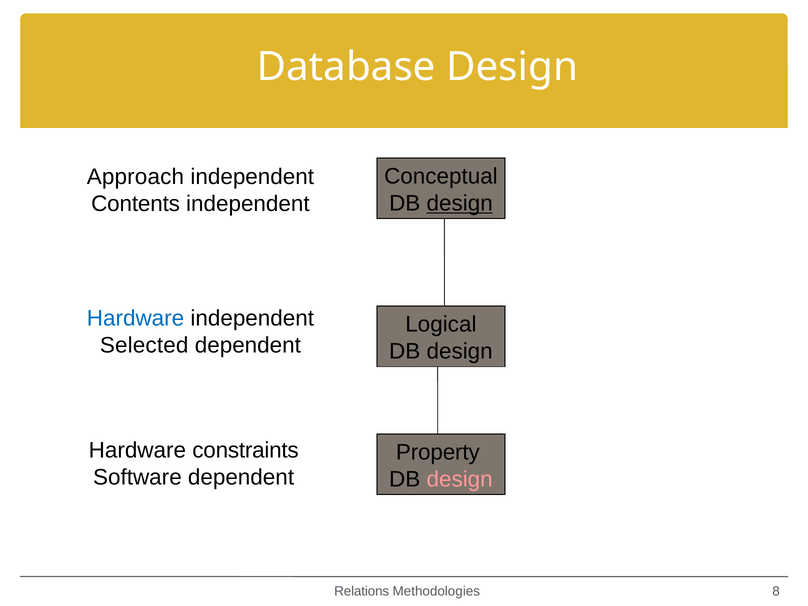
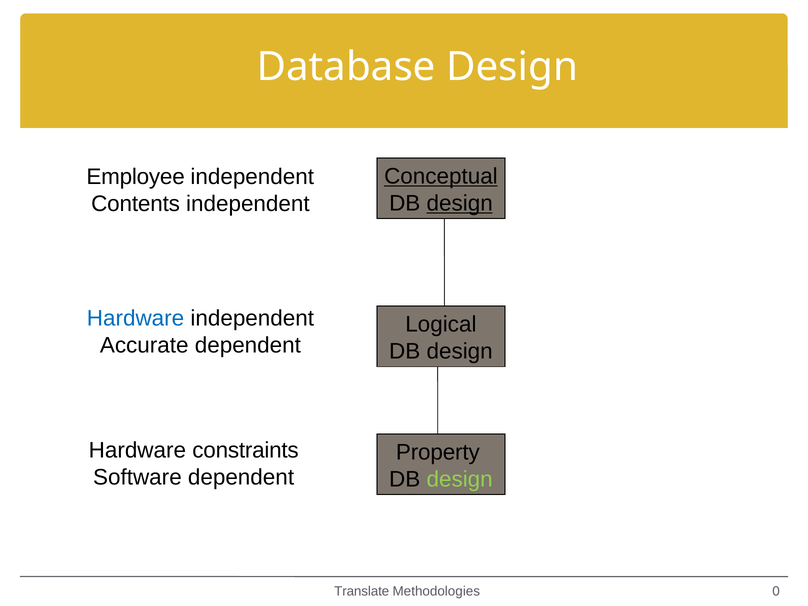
Conceptual underline: none -> present (441, 176)
Approach: Approach -> Employee (136, 177)
Selected: Selected -> Accurate (144, 345)
design colour: pink -> light green (460, 479)
Relations: Relations -> Translate (362, 591)
8: 8 -> 0 (776, 591)
